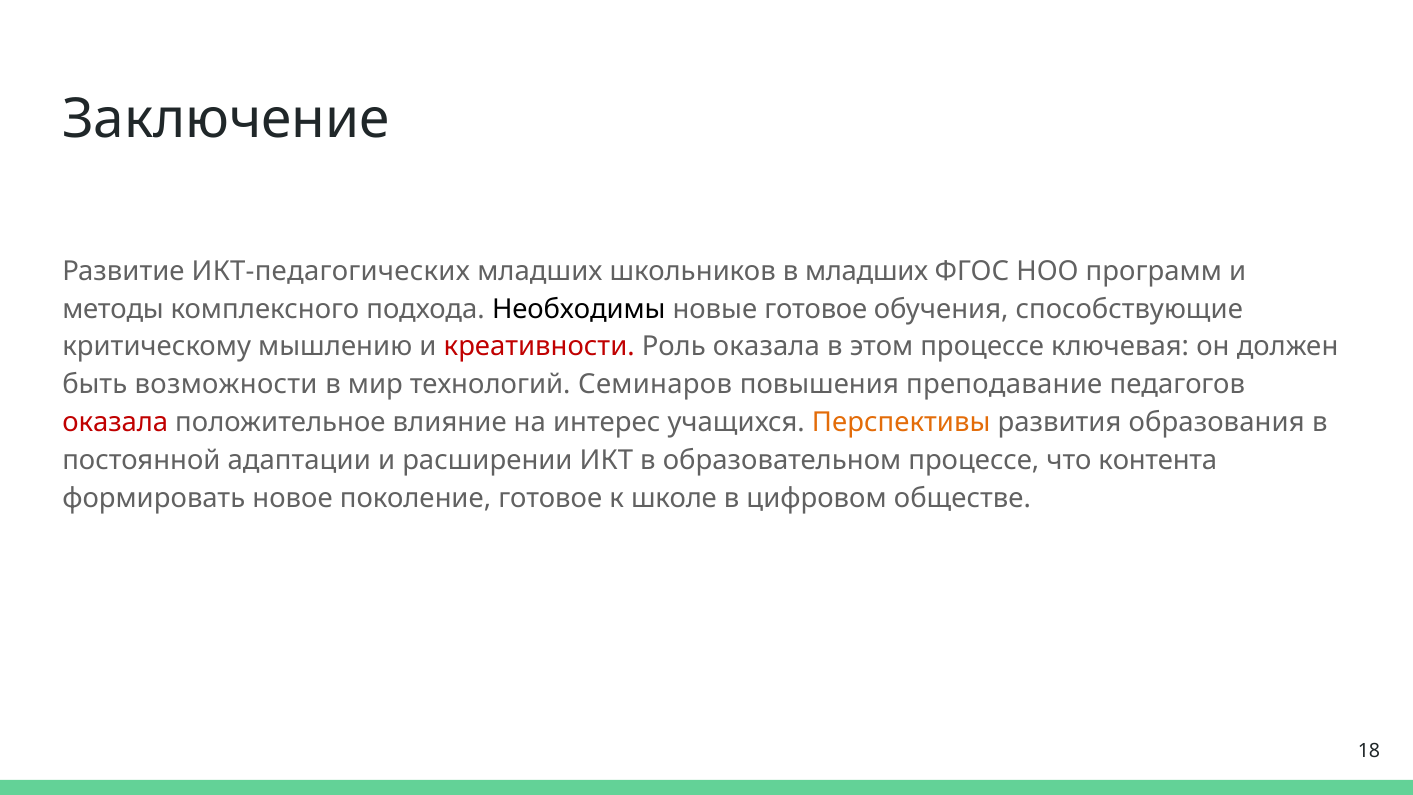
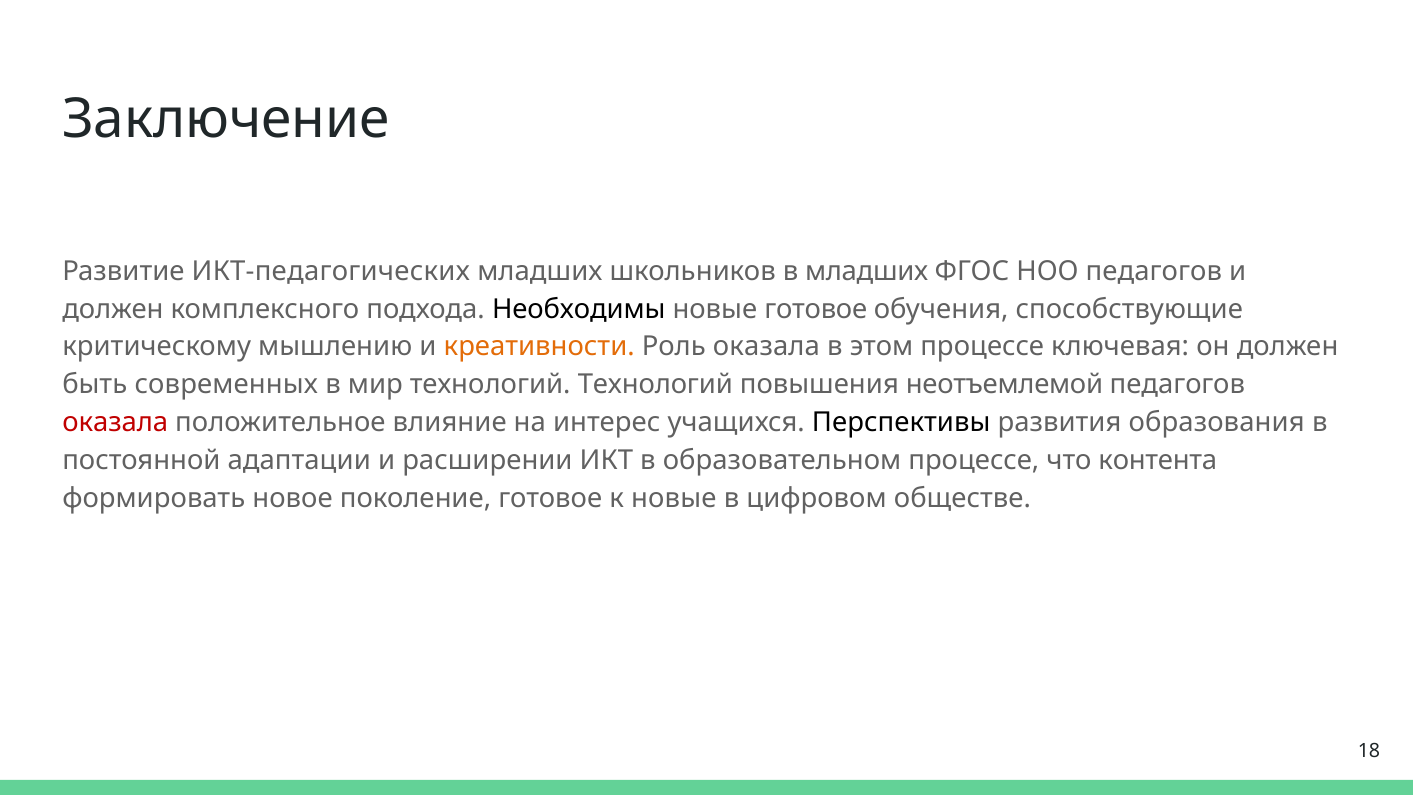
НОО программ: программ -> педагогов (1154, 271)
методы: методы -> должен (113, 309)
креативности colour: red -> orange (539, 347)
возможности: возможности -> современных (226, 385)
технологий Семинаров: Семинаров -> Технологий (655, 385)
преподавание: преподавание -> неотъемлемой (1004, 385)
Перспективы colour: orange -> black (901, 423)
к школе: школе -> новые (674, 498)
